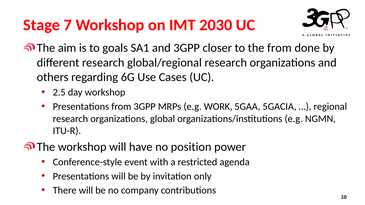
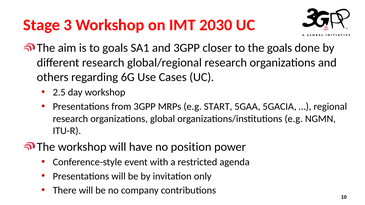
7: 7 -> 3 (68, 25)
the from: from -> goals (280, 48)
WORK: WORK -> START (218, 107)
